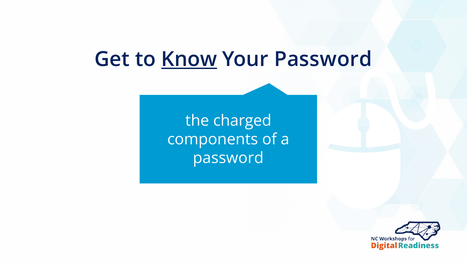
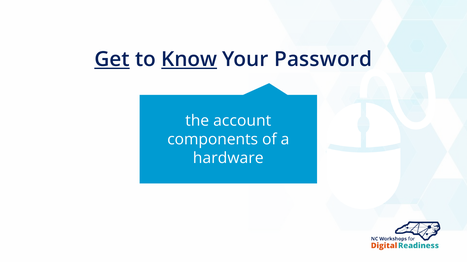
Get underline: none -> present (112, 60)
charged: charged -> account (242, 121)
password: password -> hardware (228, 158)
